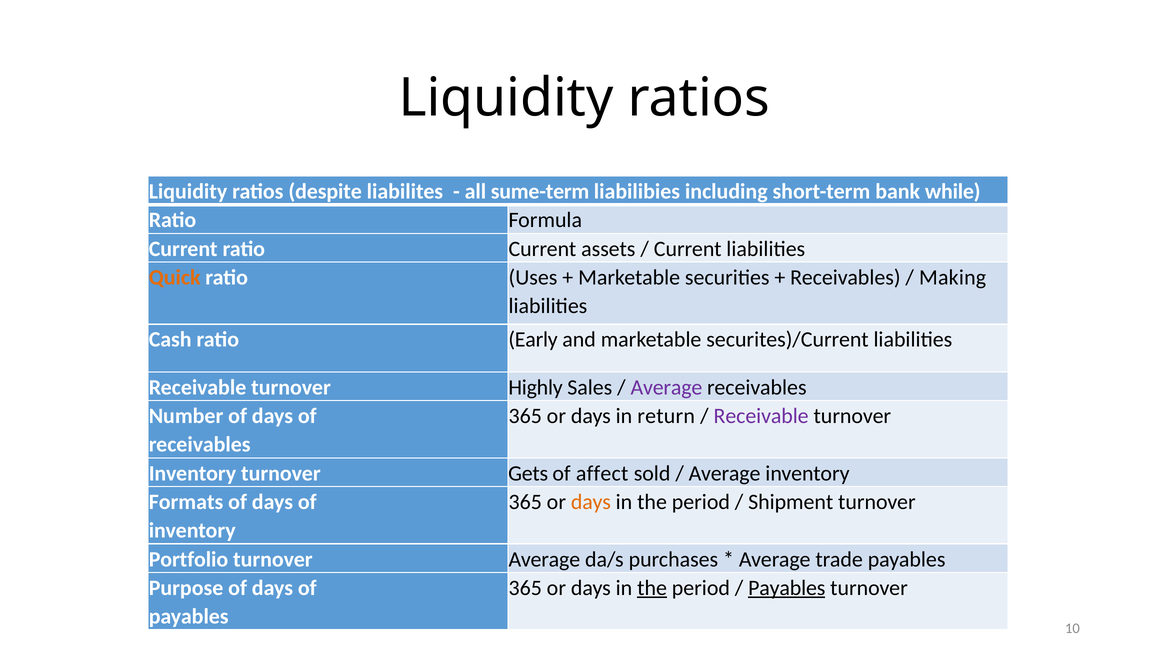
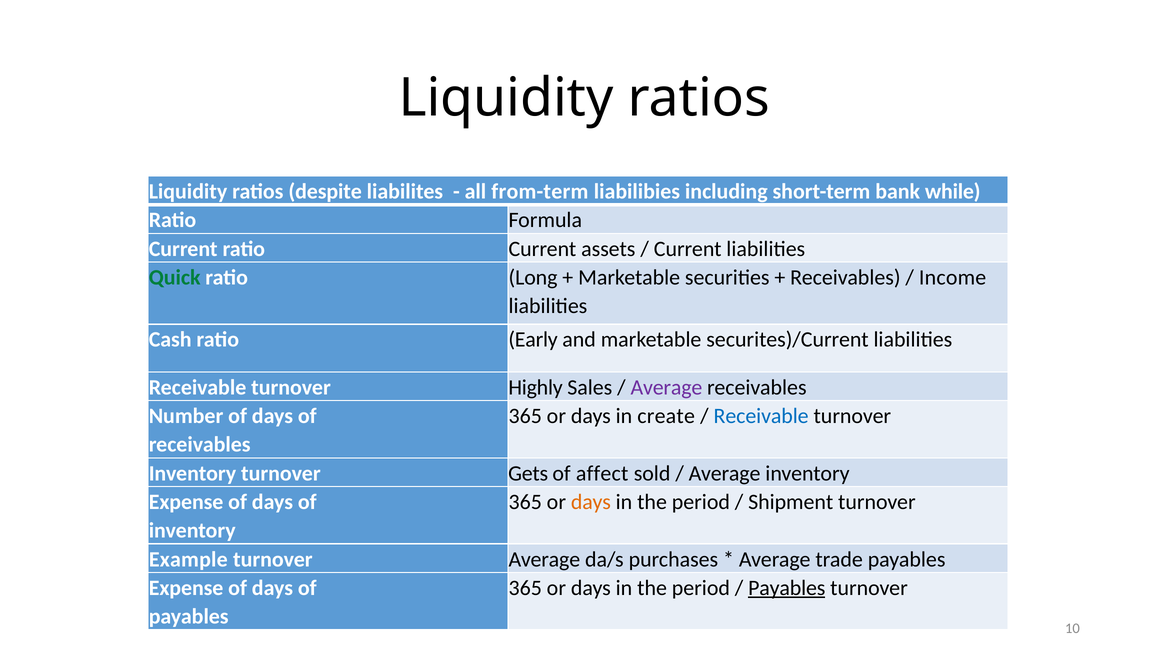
sume-term: sume-term -> from-term (540, 191)
Quick colour: orange -> green (175, 277)
Uses: Uses -> Long (533, 277)
Making: Making -> Income (953, 277)
return: return -> create (666, 416)
Receivable colour: purple -> blue (761, 416)
Formats: Formats -> Expense (186, 502)
Portfolio: Portfolio -> Example (188, 559)
Purpose: Purpose -> Expense (186, 588)
the underline: present -> none (652, 588)
